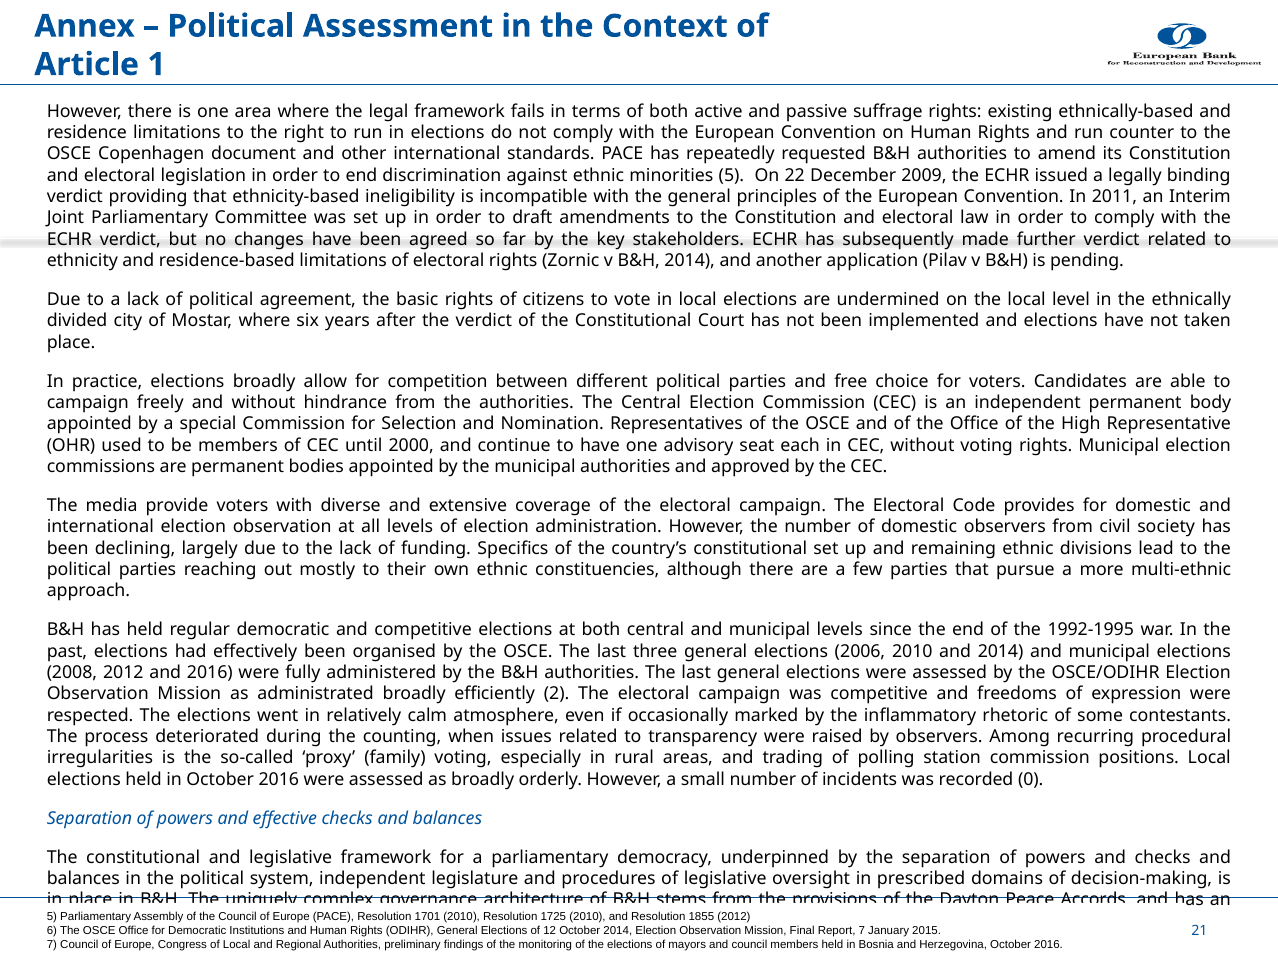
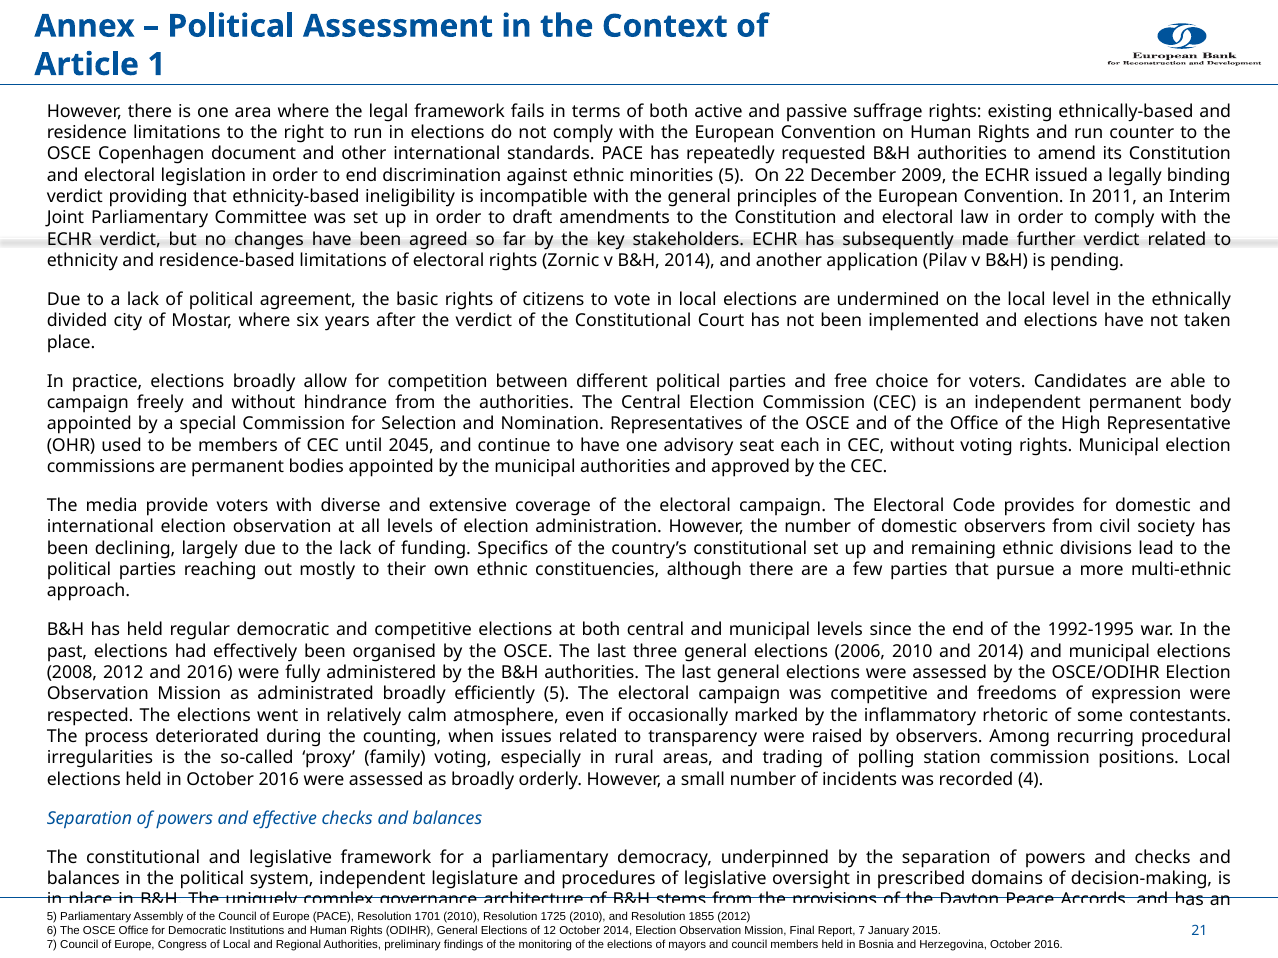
2000: 2000 -> 2045 (411, 445)
efficiently 2: 2 -> 5 (557, 694)
0: 0 -> 4 (1031, 780)
